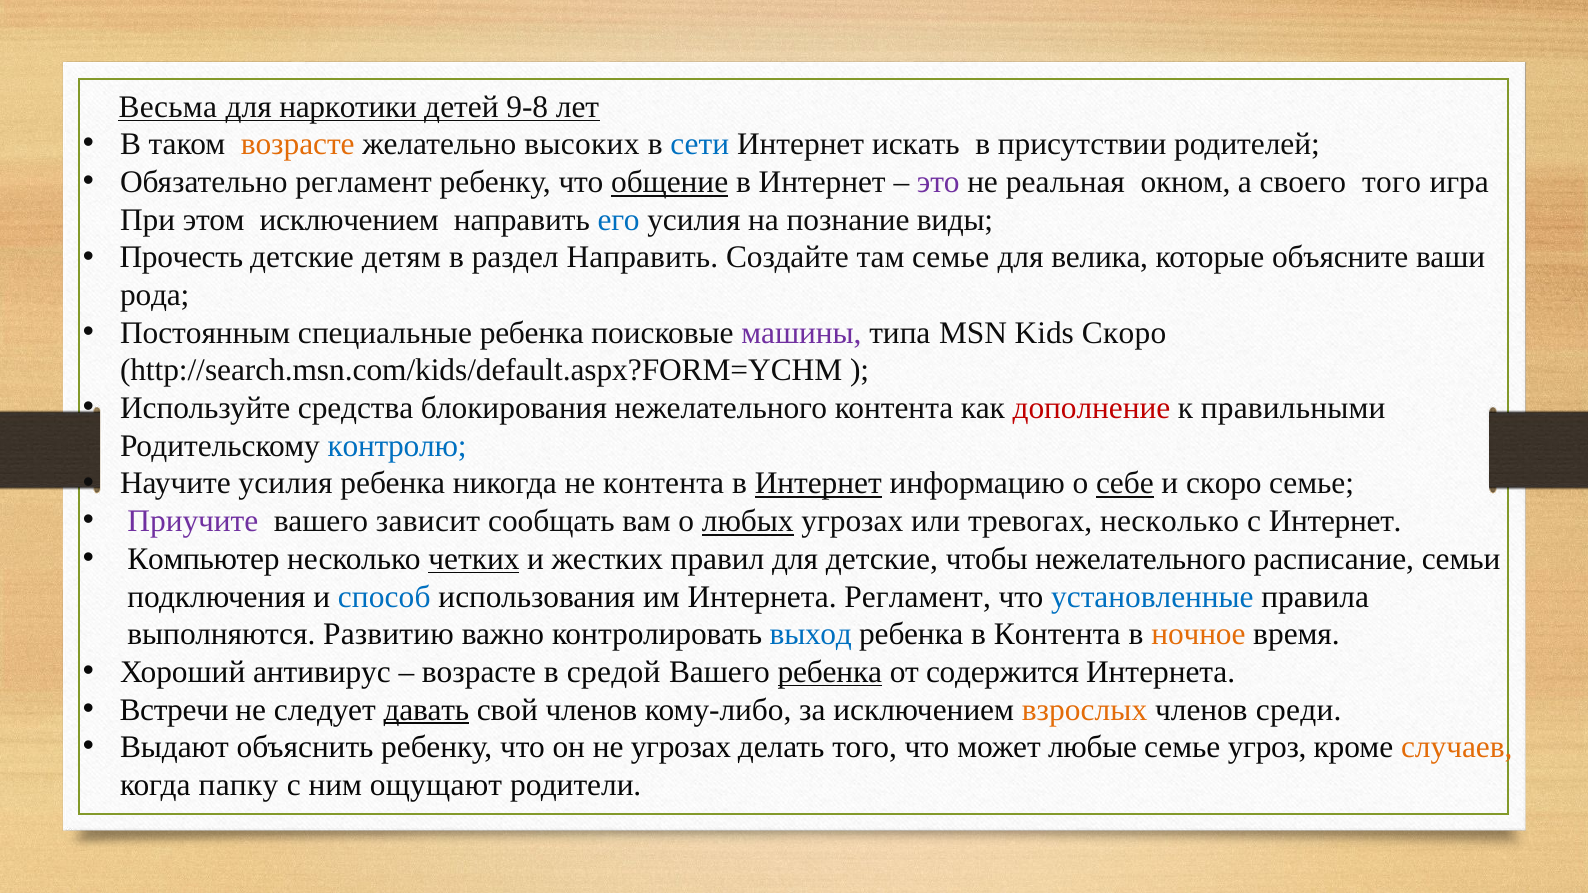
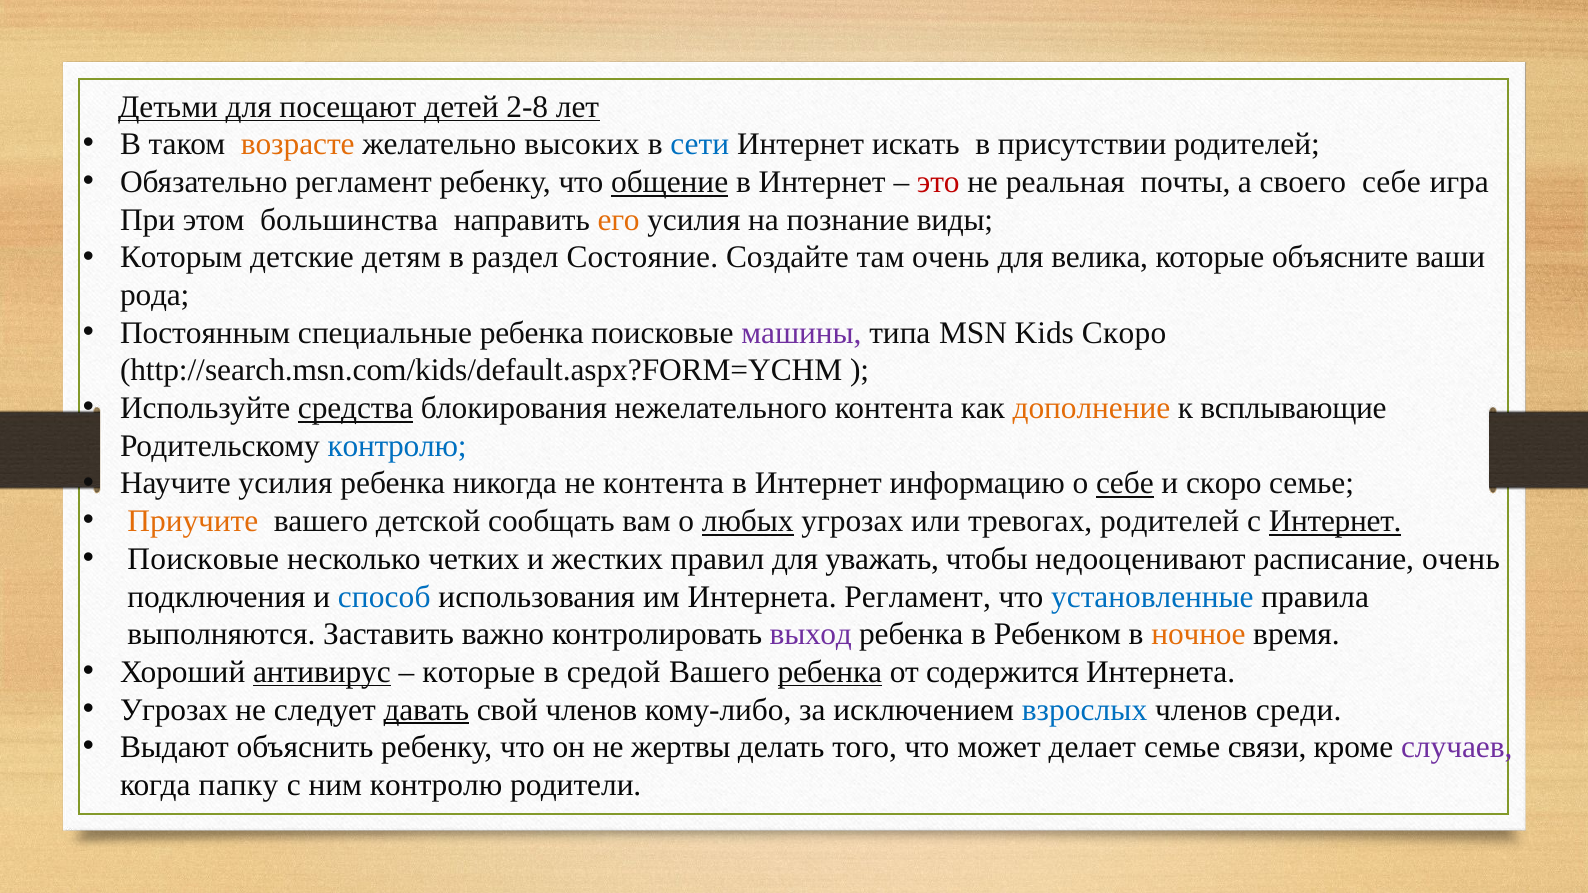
Весьма: Весьма -> Детьми (168, 107)
наркотики: наркотики -> посещают (348, 107)
9-8: 9-8 -> 2-8 (527, 107)
это colour: purple -> red (938, 182)
окном: окном -> почты (1186, 182)
своего того: того -> себе (1392, 182)
этом исключением: исключением -> большинства (349, 220)
его colour: blue -> orange (619, 220)
Прочесть: Прочесть -> Которым (181, 258)
раздел Направить: Направить -> Состояние (642, 258)
там семье: семье -> очень (951, 258)
средства underline: none -> present (356, 408)
дополнение colour: red -> orange (1091, 408)
правильными: правильными -> всплывающие (1293, 408)
Интернет underline: present -> none (818, 484)
Приучите colour: purple -> orange (193, 521)
зависит: зависит -> детской (428, 521)
тревогах несколько: несколько -> родителей (1170, 521)
Интернет underline: none -> present (1335, 521)
Компьютер: Компьютер -> Поисковые (203, 559)
четких underline: present -> none (474, 559)
для детские: детские -> уважать (882, 559)
чтобы нежелательного: нежелательного -> недооценивают (1141, 559)
расписание семьи: семьи -> очень (1461, 559)
Развитию: Развитию -> Заставить (389, 635)
выход colour: blue -> purple (811, 635)
в Контента: Контента -> Ребенком (1057, 635)
антивирус underline: none -> present (322, 672)
возрасте: возрасте -> которые (479, 672)
Встречи: Встречи -> Угрозах (174, 710)
взрослых colour: orange -> blue (1085, 710)
не угрозах: угрозах -> жертвы (681, 748)
любые: любые -> делает (1092, 748)
угроз: угроз -> связи (1267, 748)
случаев colour: orange -> purple (1457, 748)
ним ощущают: ощущают -> контролю (436, 785)
